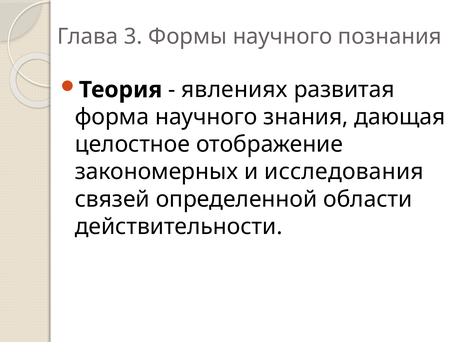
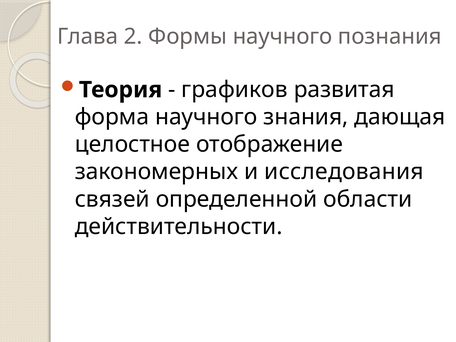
3: 3 -> 2 (133, 36)
явлениях: явлениях -> графиков (235, 90)
